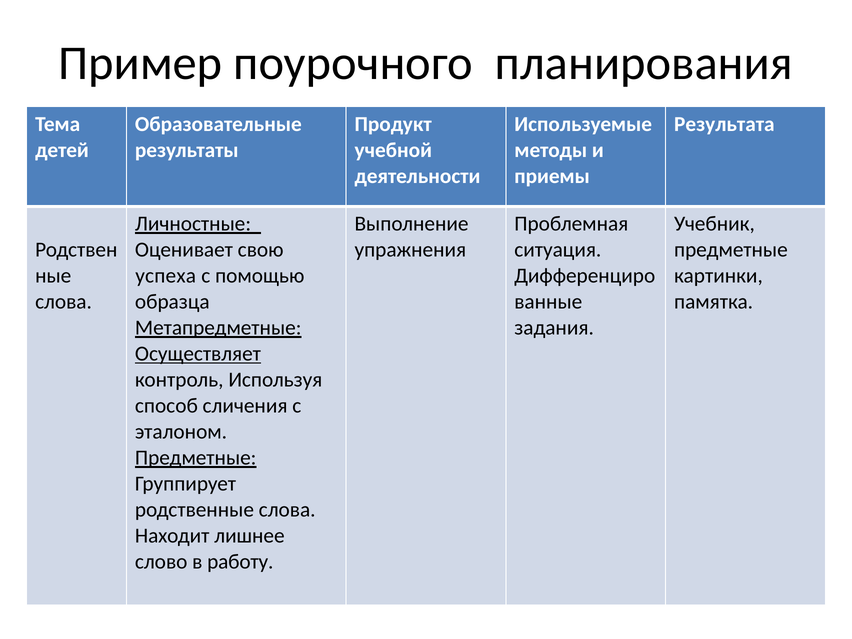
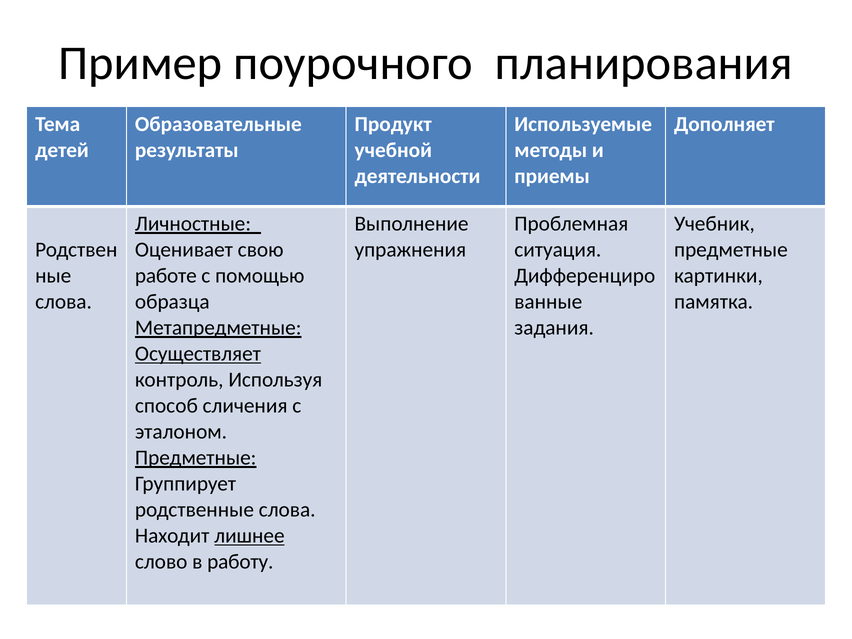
Результата: Результата -> Дополняет (724, 124)
успеха: успеха -> работе (166, 276)
лишнее underline: none -> present (249, 536)
